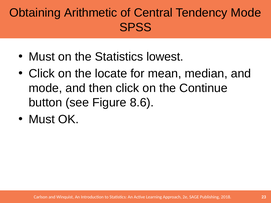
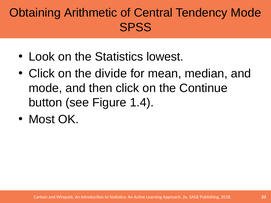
Must: Must -> Look (42, 57)
locate: locate -> divide (111, 74)
8.6: 8.6 -> 1.4 (142, 103)
Must: Must -> Most (42, 120)
